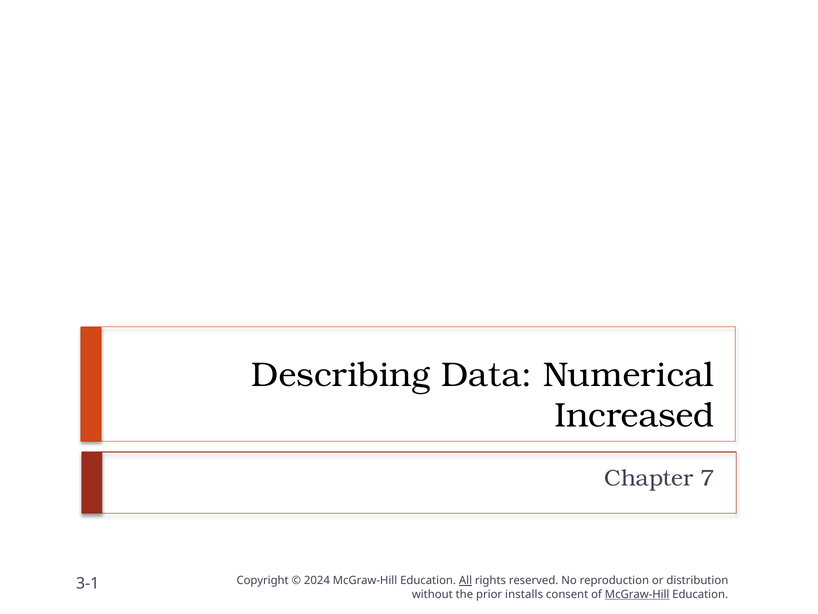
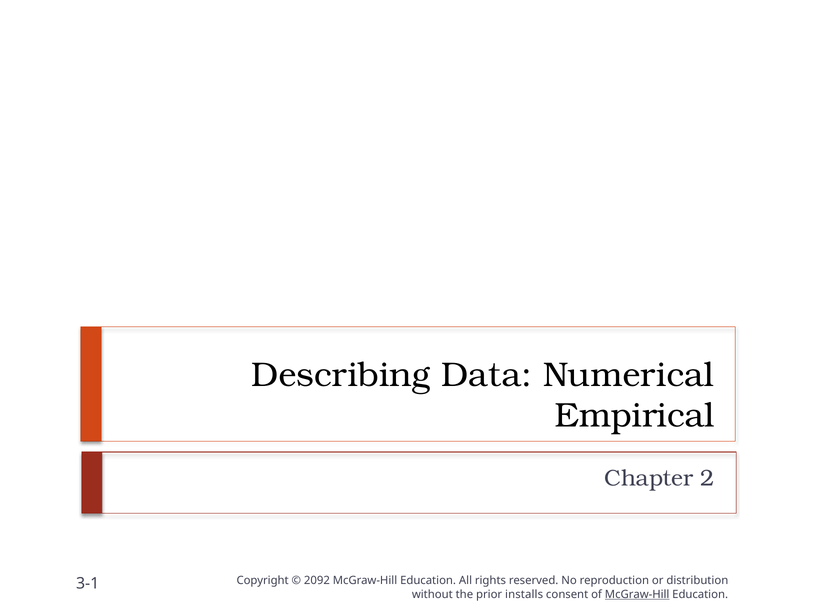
Increased: Increased -> Empirical (635, 415)
7: 7 -> 2 (707, 478)
2024: 2024 -> 2092 (317, 580)
All underline: present -> none (465, 580)
